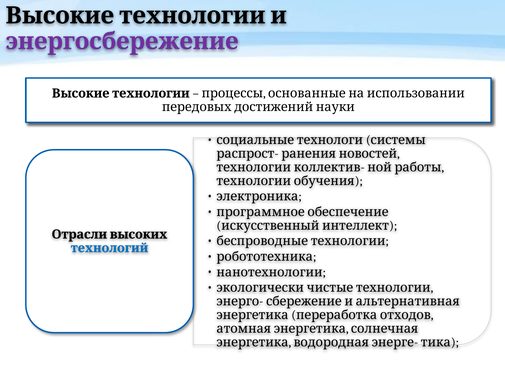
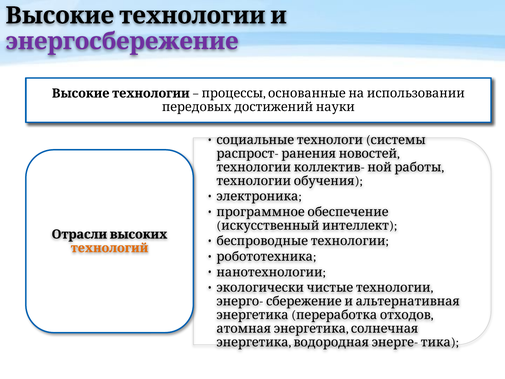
технологий colour: blue -> orange (110, 248)
